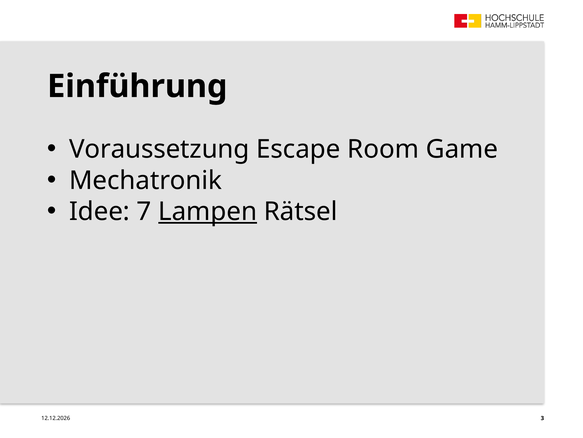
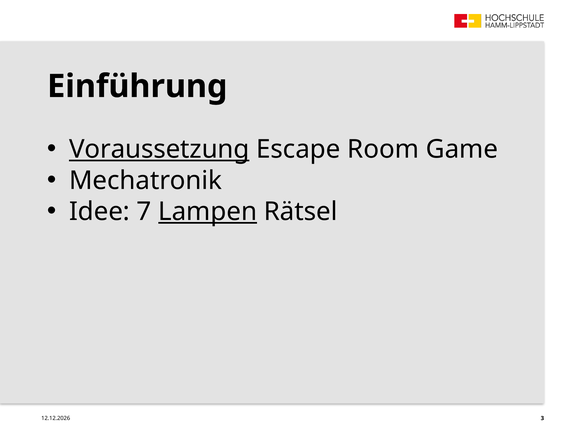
Voraussetzung underline: none -> present (159, 149)
